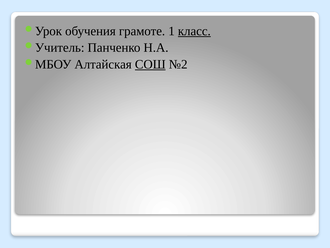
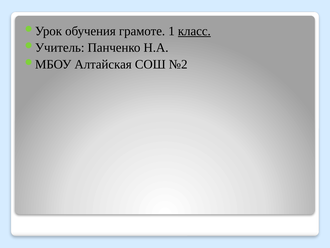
СОШ underline: present -> none (150, 64)
